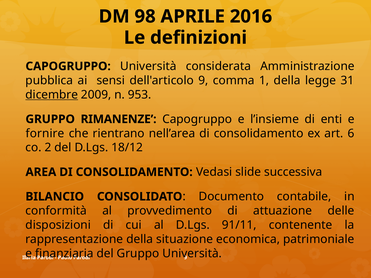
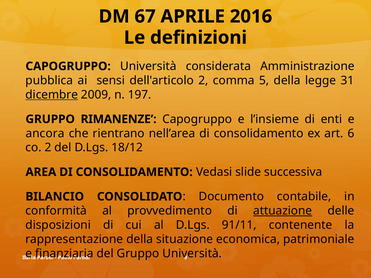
98: 98 -> 67 (145, 16)
dell'articolo 9: 9 -> 2 (203, 81)
1: 1 -> 5 (264, 81)
953: 953 -> 197 (140, 95)
fornire: fornire -> ancora (45, 133)
attuazione underline: none -> present (283, 211)
